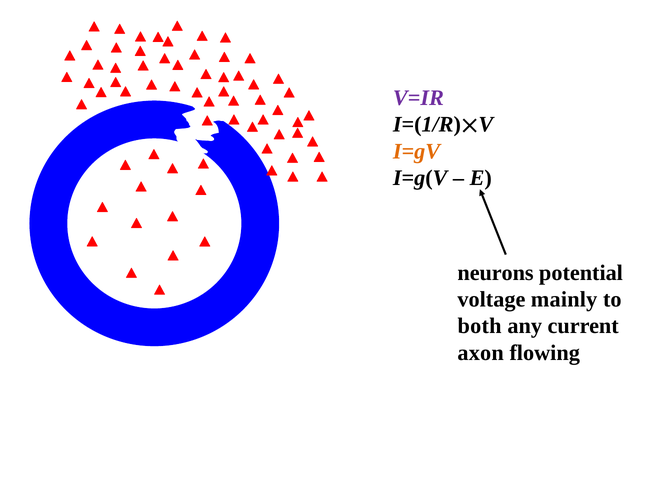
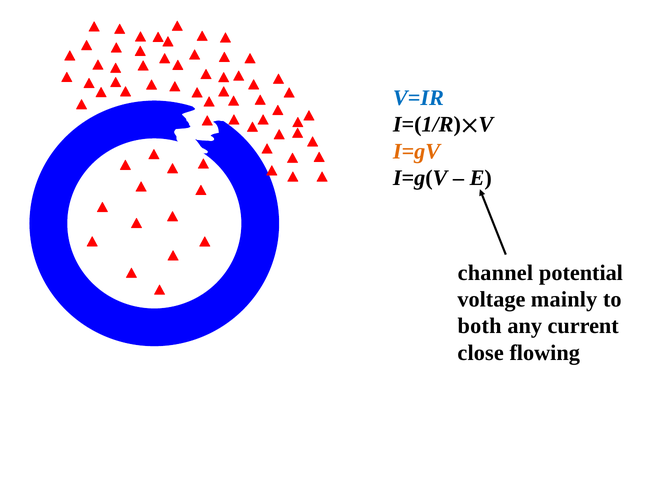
V=IR colour: purple -> blue (418, 98)
neurons: neurons -> channel (495, 273)
axon: axon -> close (481, 353)
